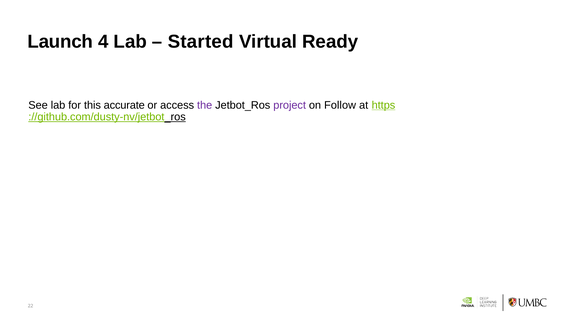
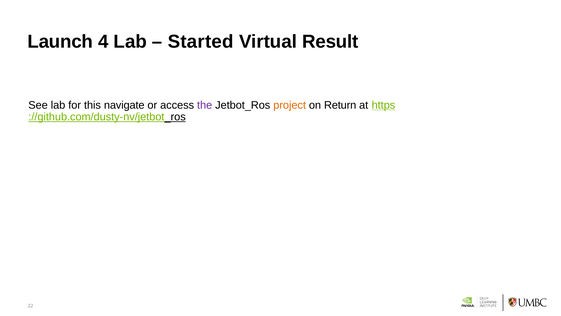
Ready: Ready -> Result (330, 42)
accurate: accurate -> navigate (124, 105)
project colour: purple -> orange (290, 105)
Follow: Follow -> Return (340, 105)
